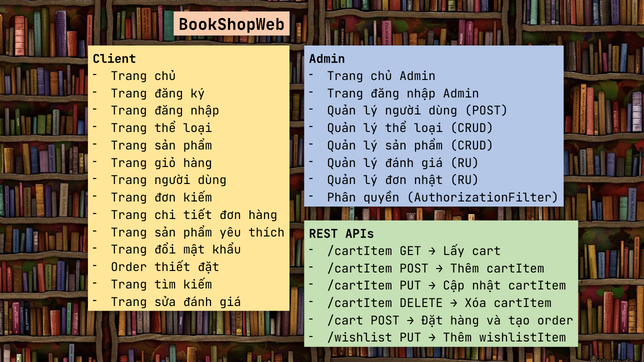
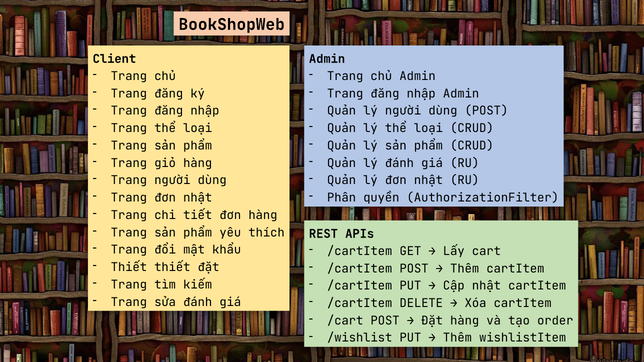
Trang đơn kiếm: kiếm -> nhật (198, 198)
Order: Order -> Thiết (129, 267)
